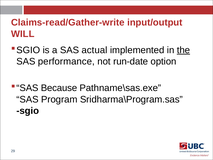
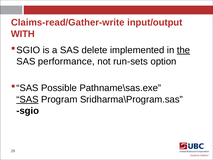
WILL: WILL -> WITH (23, 34)
actual: actual -> delete (95, 50)
run-date: run-date -> run-sets (131, 61)
Because: Because -> Possible (59, 88)
SAS underline: none -> present (27, 99)
